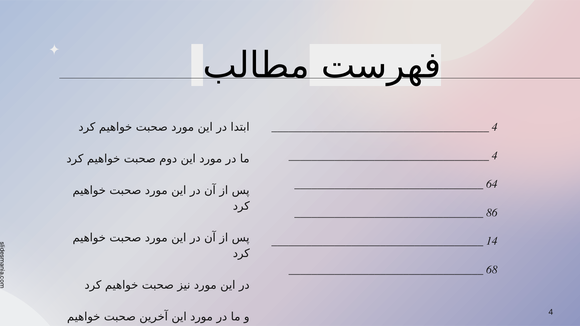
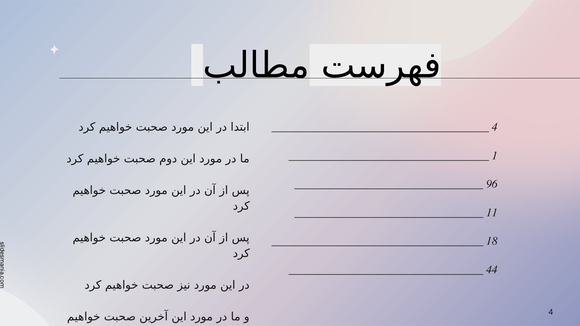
4: 4 -> 1 (495, 156)
64: 64 -> 96 (492, 184)
86: 86 -> 11 (492, 213)
14: 14 -> 18 (492, 241)
68: 68 -> 44 (492, 270)
